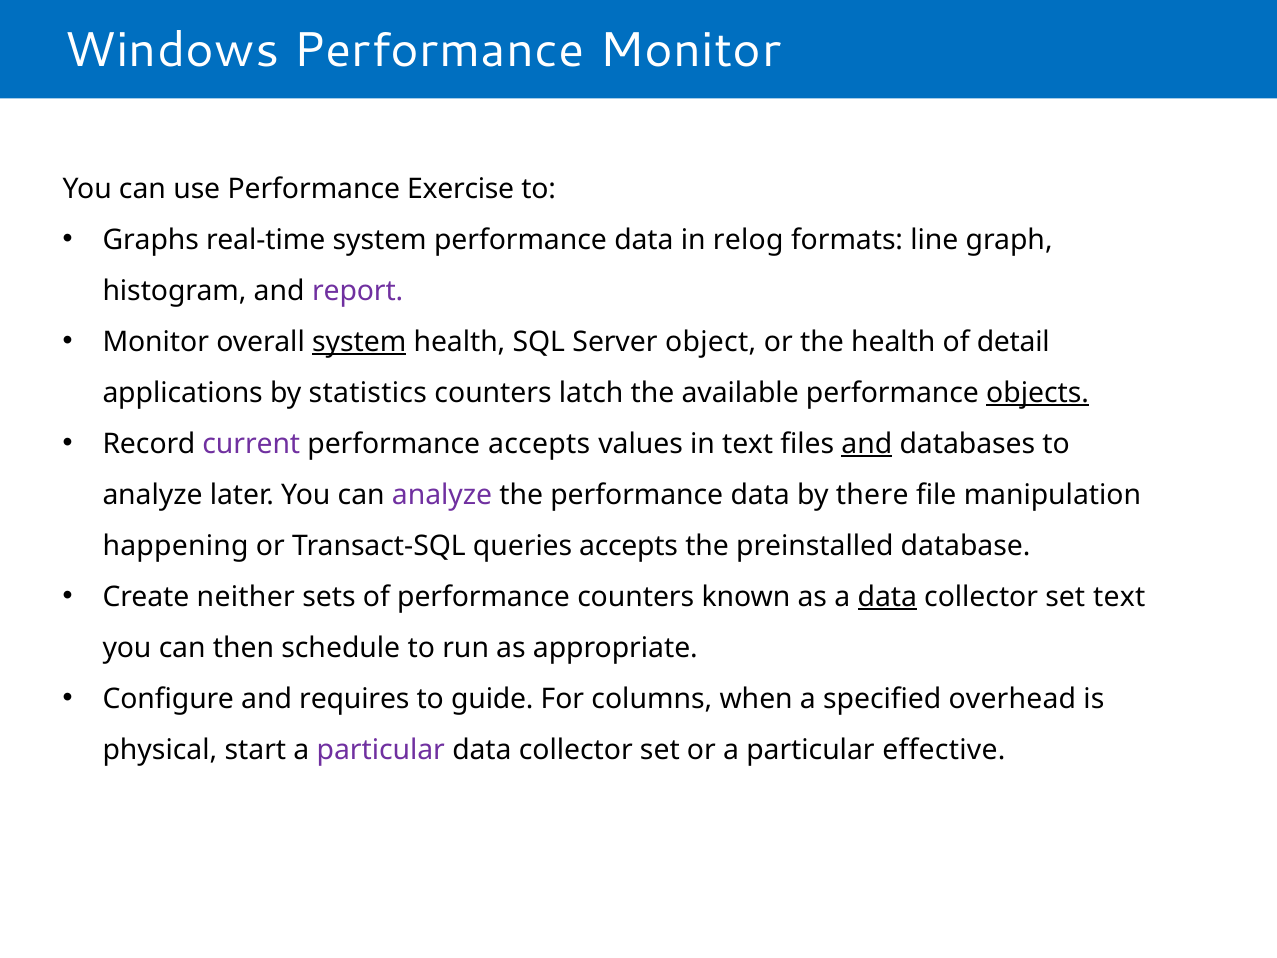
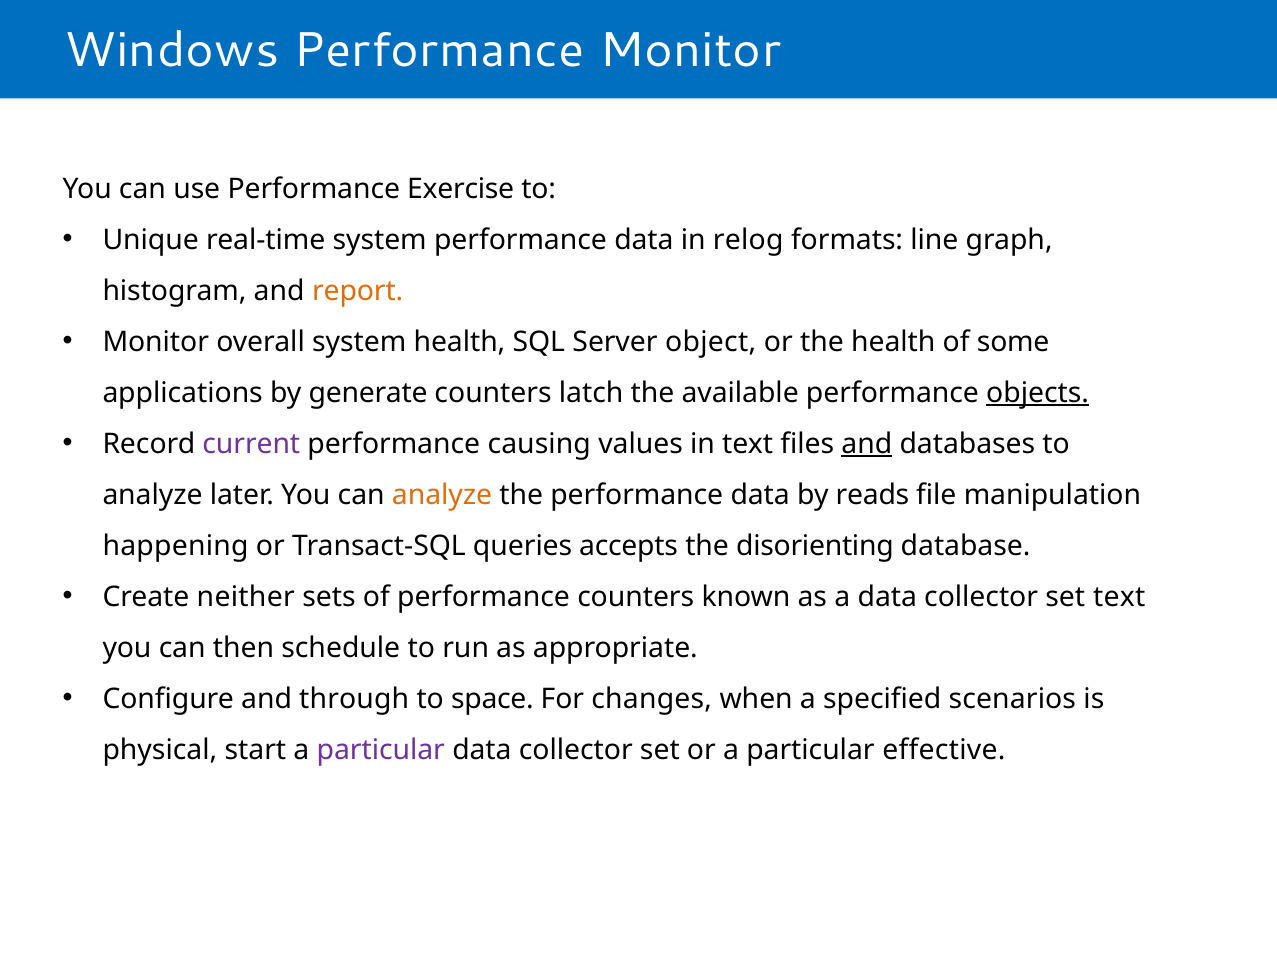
Graphs: Graphs -> Unique (151, 240)
report colour: purple -> orange (358, 291)
system underline: present -> none (359, 342)
detail: detail -> some (1013, 342)
statistics: statistics -> generate (368, 393)
performance accepts: accepts -> causing (539, 444)
analyze colour: purple -> orange (442, 495)
there: there -> reads (872, 495)
preinstalled: preinstalled -> disorienting (815, 546)
data underline: present -> none (887, 597)
requires: requires -> through (354, 699)
guide: guide -> space (492, 699)
columns: columns -> changes (652, 699)
overhead: overhead -> scenarios (1012, 699)
